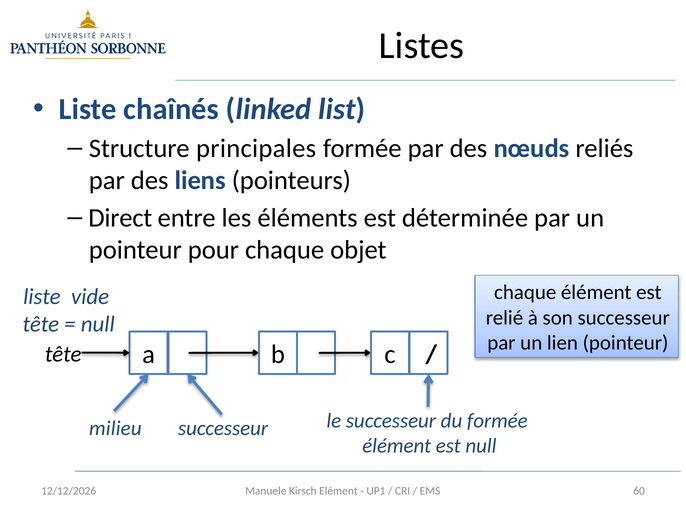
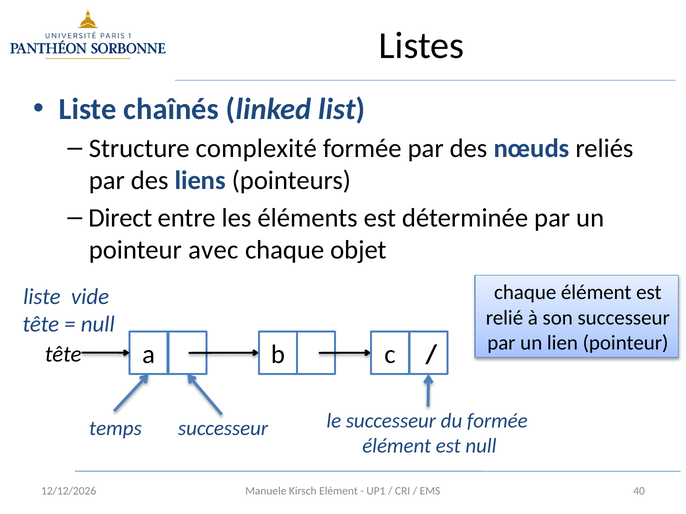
principales: principales -> complexité (256, 149)
pour: pour -> avec (213, 250)
milieu: milieu -> temps (115, 429)
60: 60 -> 40 (639, 491)
